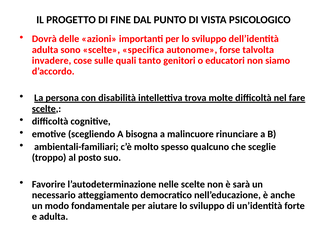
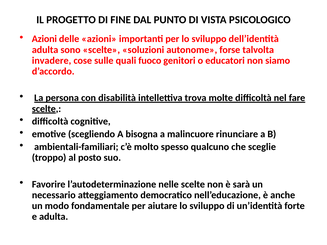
Dovrà: Dovrà -> Azioni (44, 39)
specifica: specifica -> soluzioni (143, 50)
tanto: tanto -> fuoco (150, 61)
